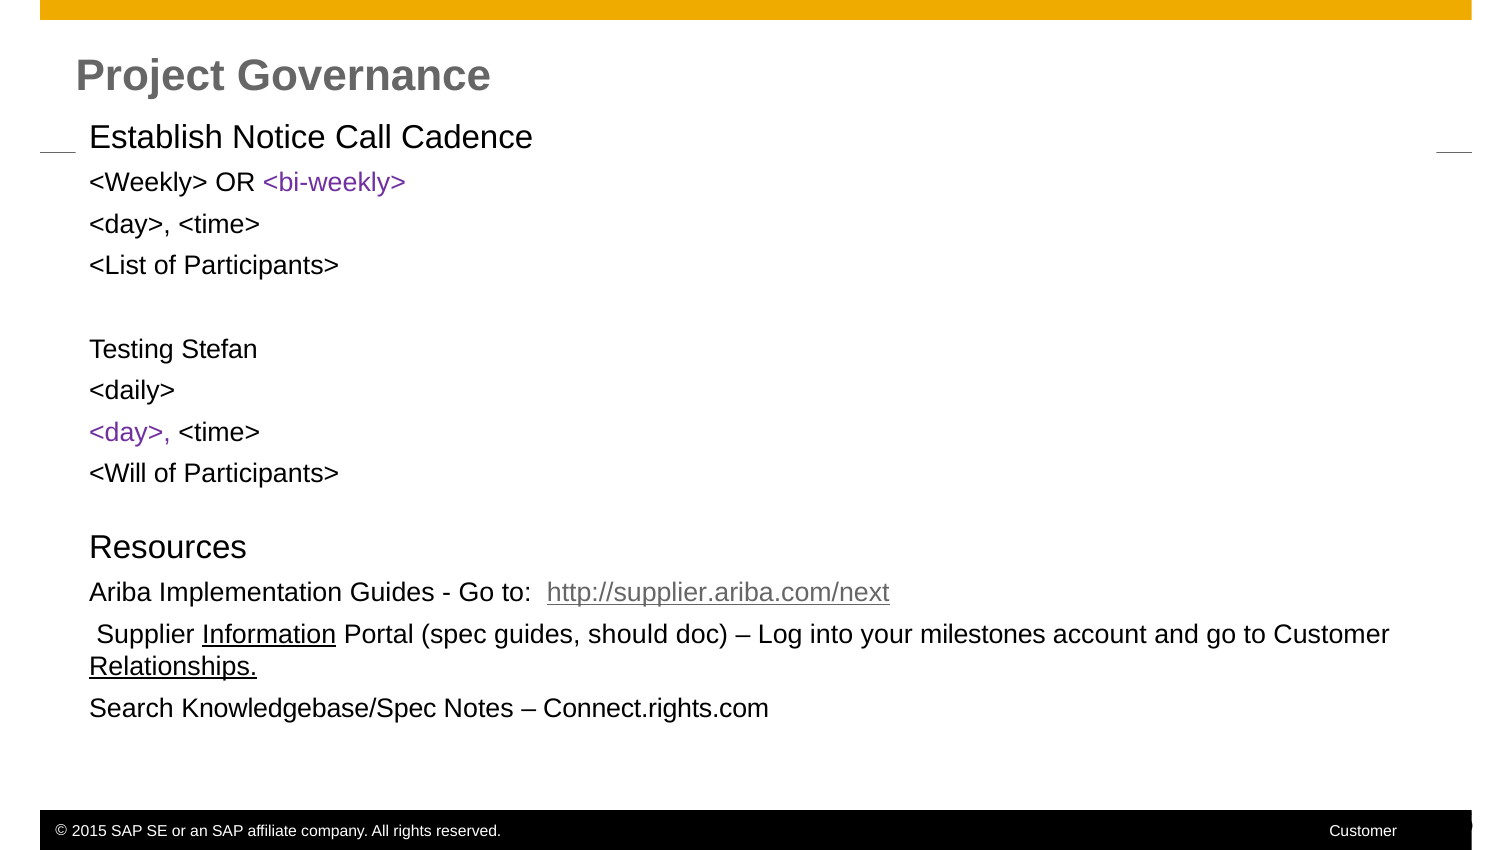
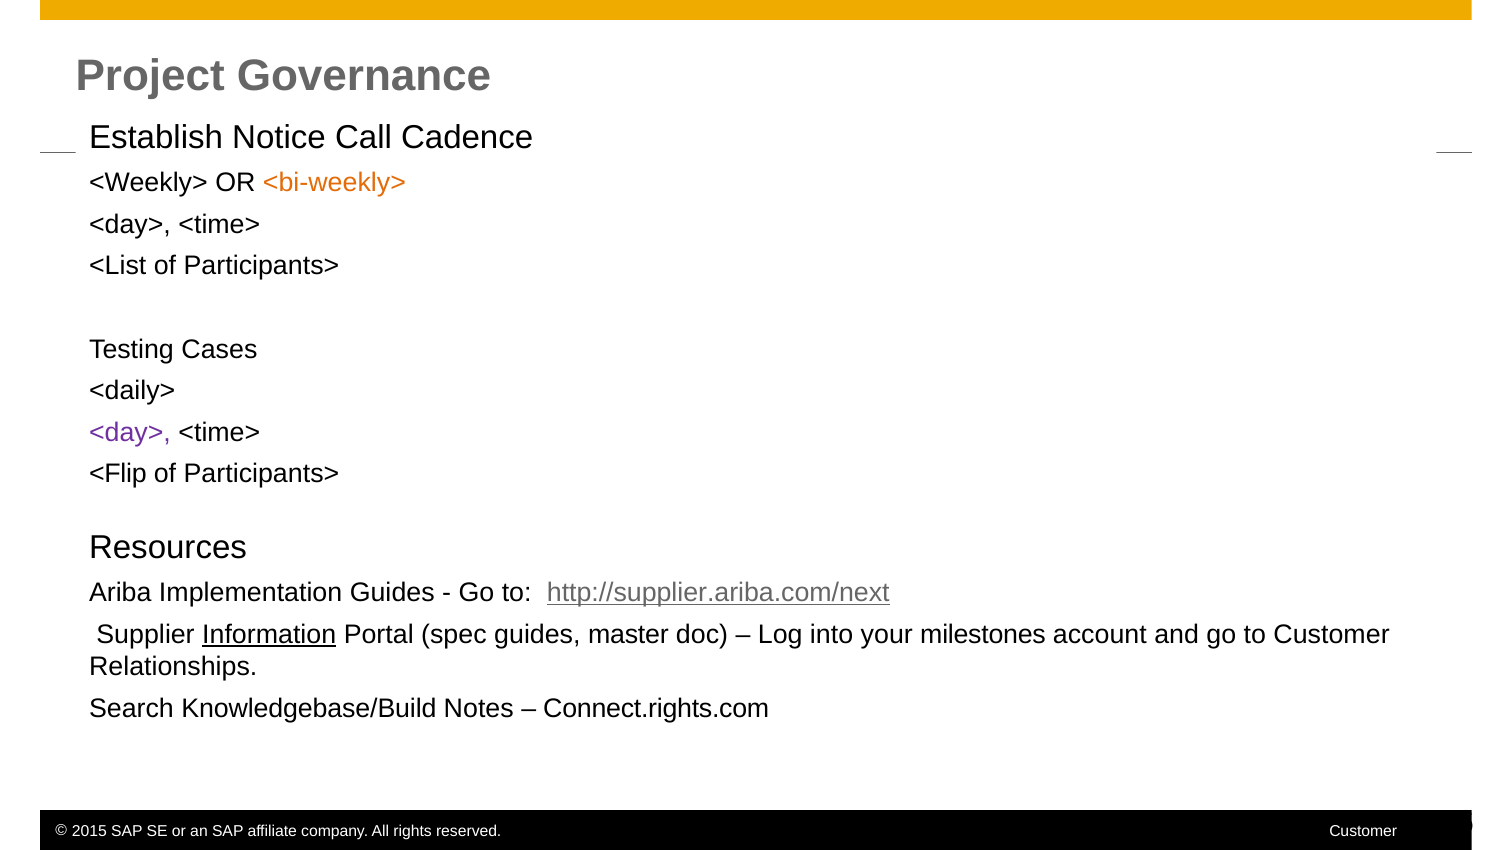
<bi-weekly> colour: purple -> orange (334, 183)
Stefan: Stefan -> Cases (219, 349)
<Will: <Will -> <Flip (118, 474)
should: should -> master (628, 635)
Relationships underline: present -> none (173, 667)
Knowledgebase/Spec: Knowledgebase/Spec -> Knowledgebase/Build (309, 709)
